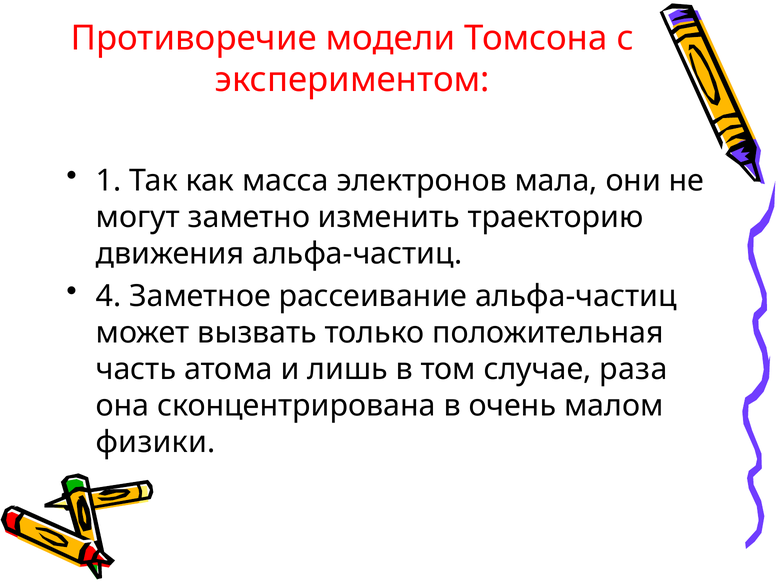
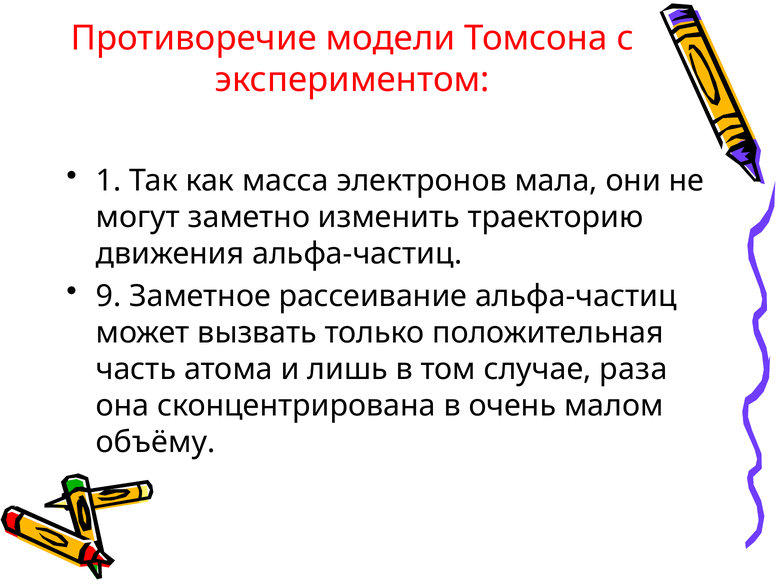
4: 4 -> 9 (109, 296)
физики: физики -> объёму (156, 442)
